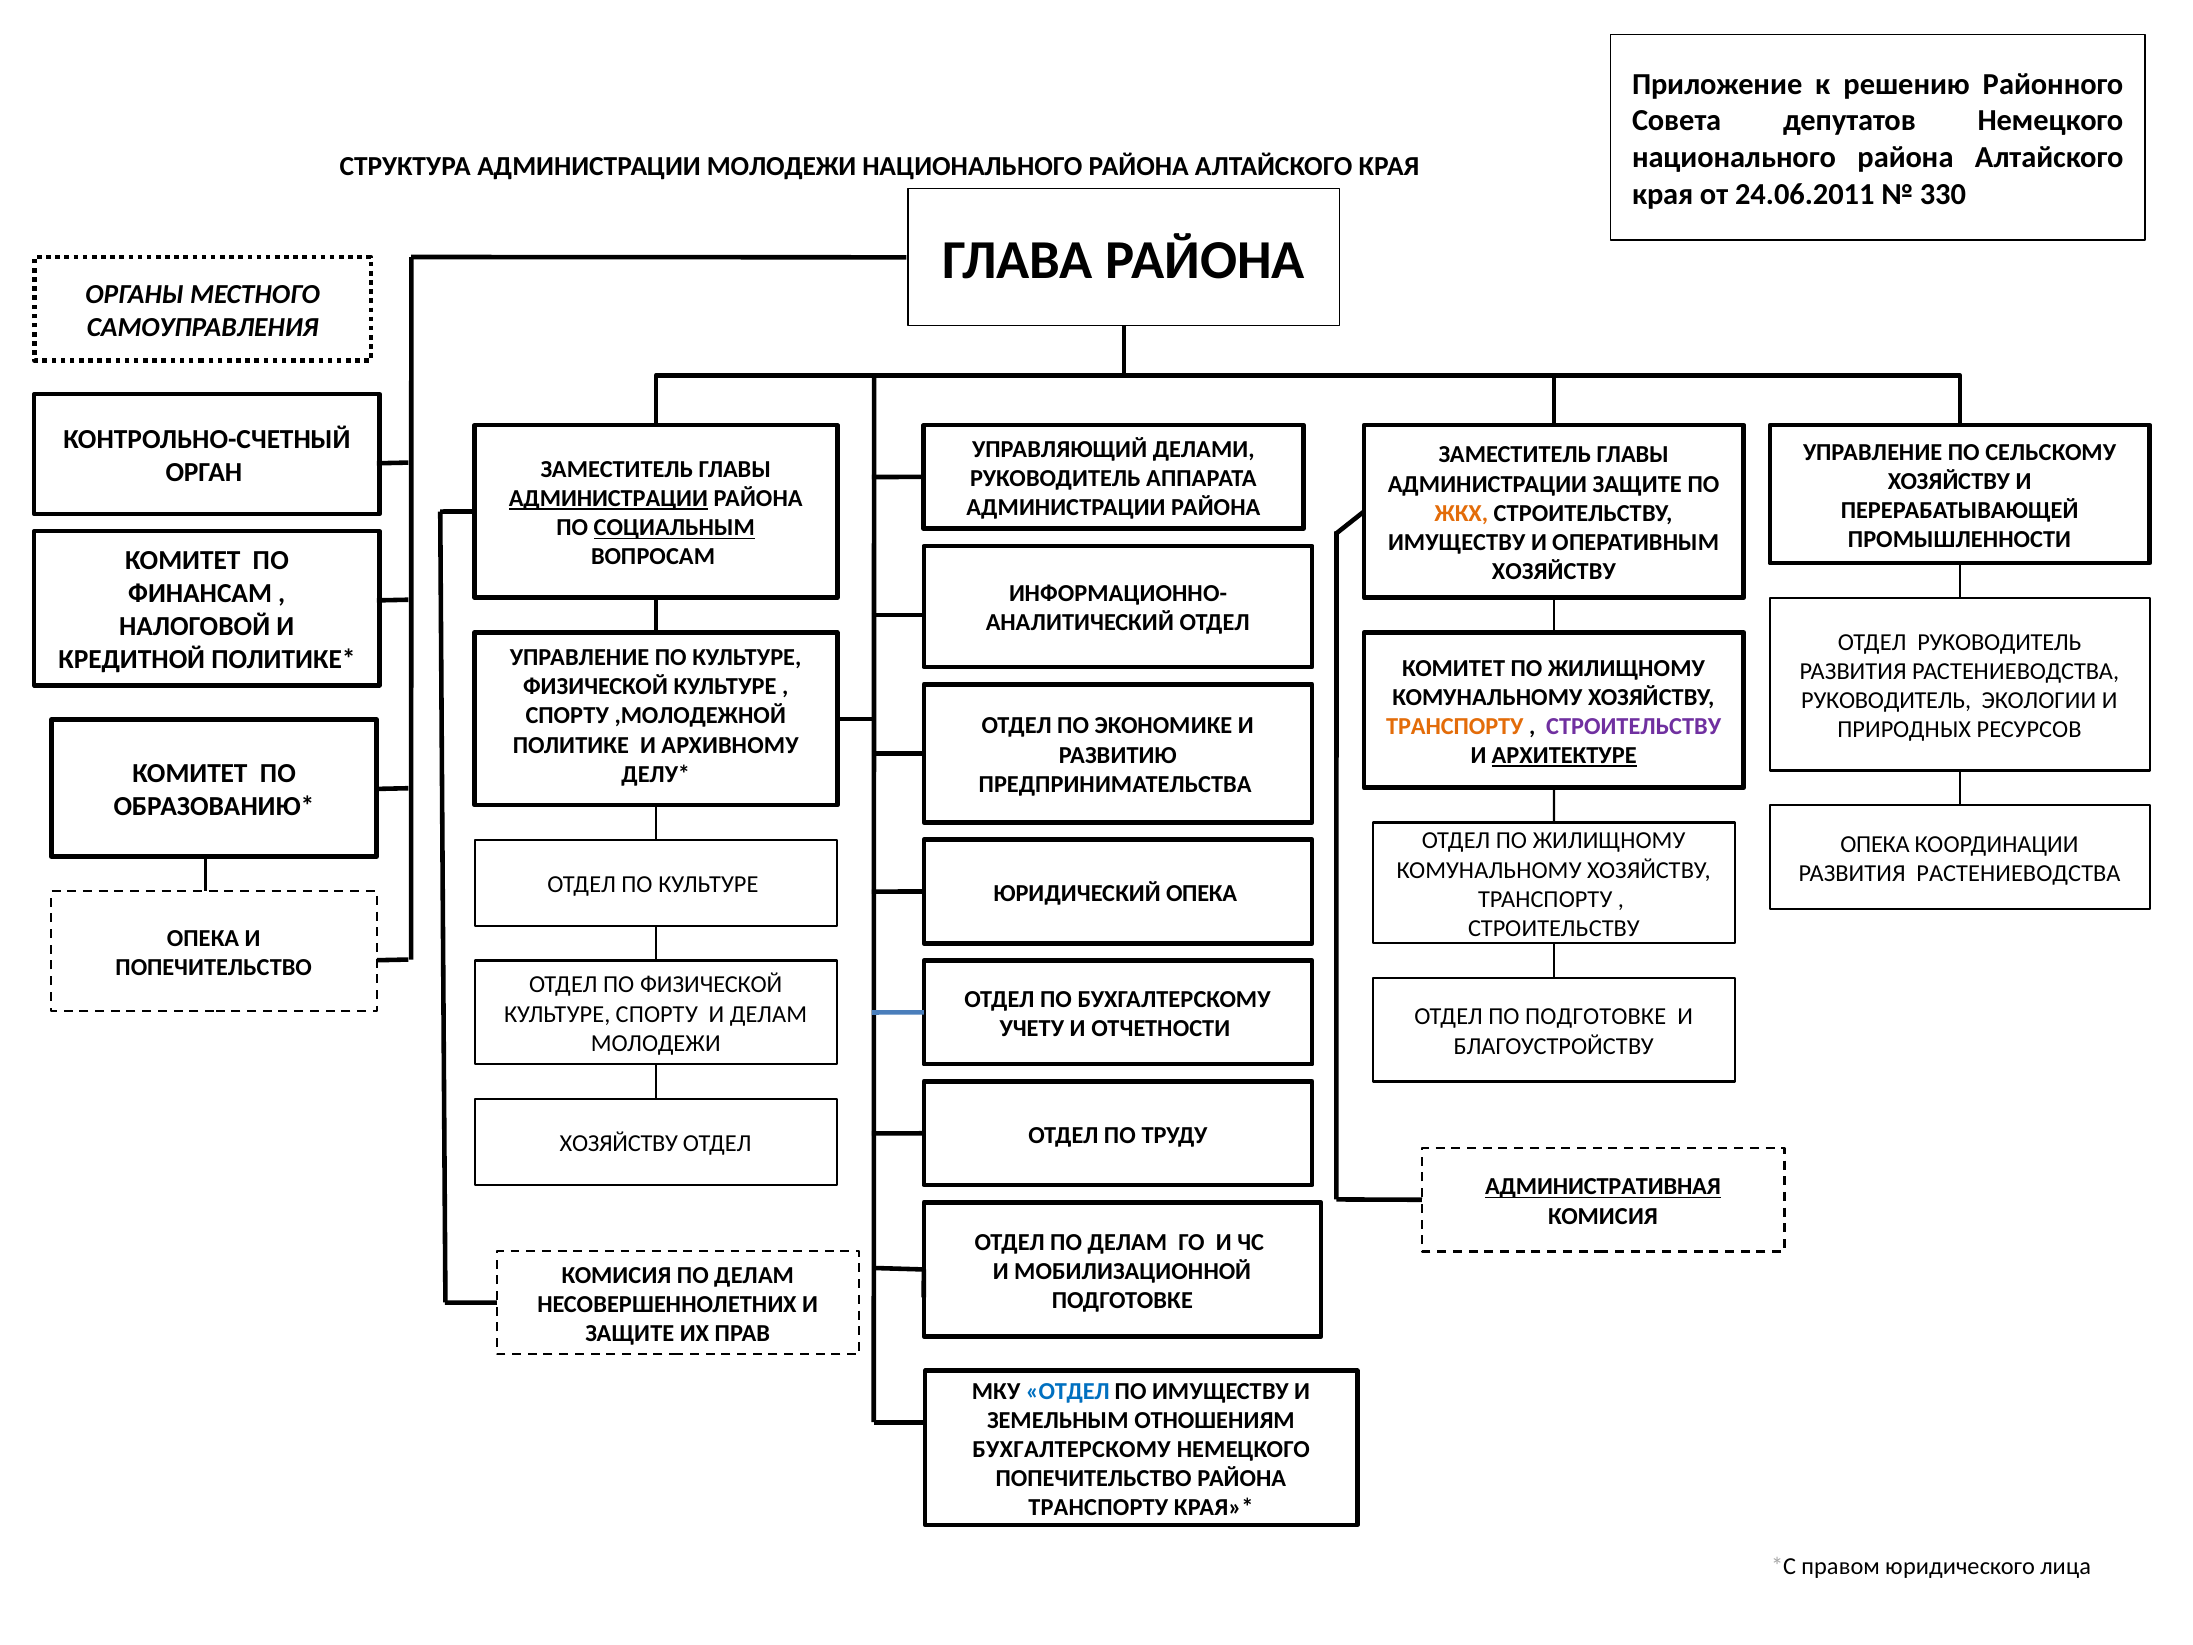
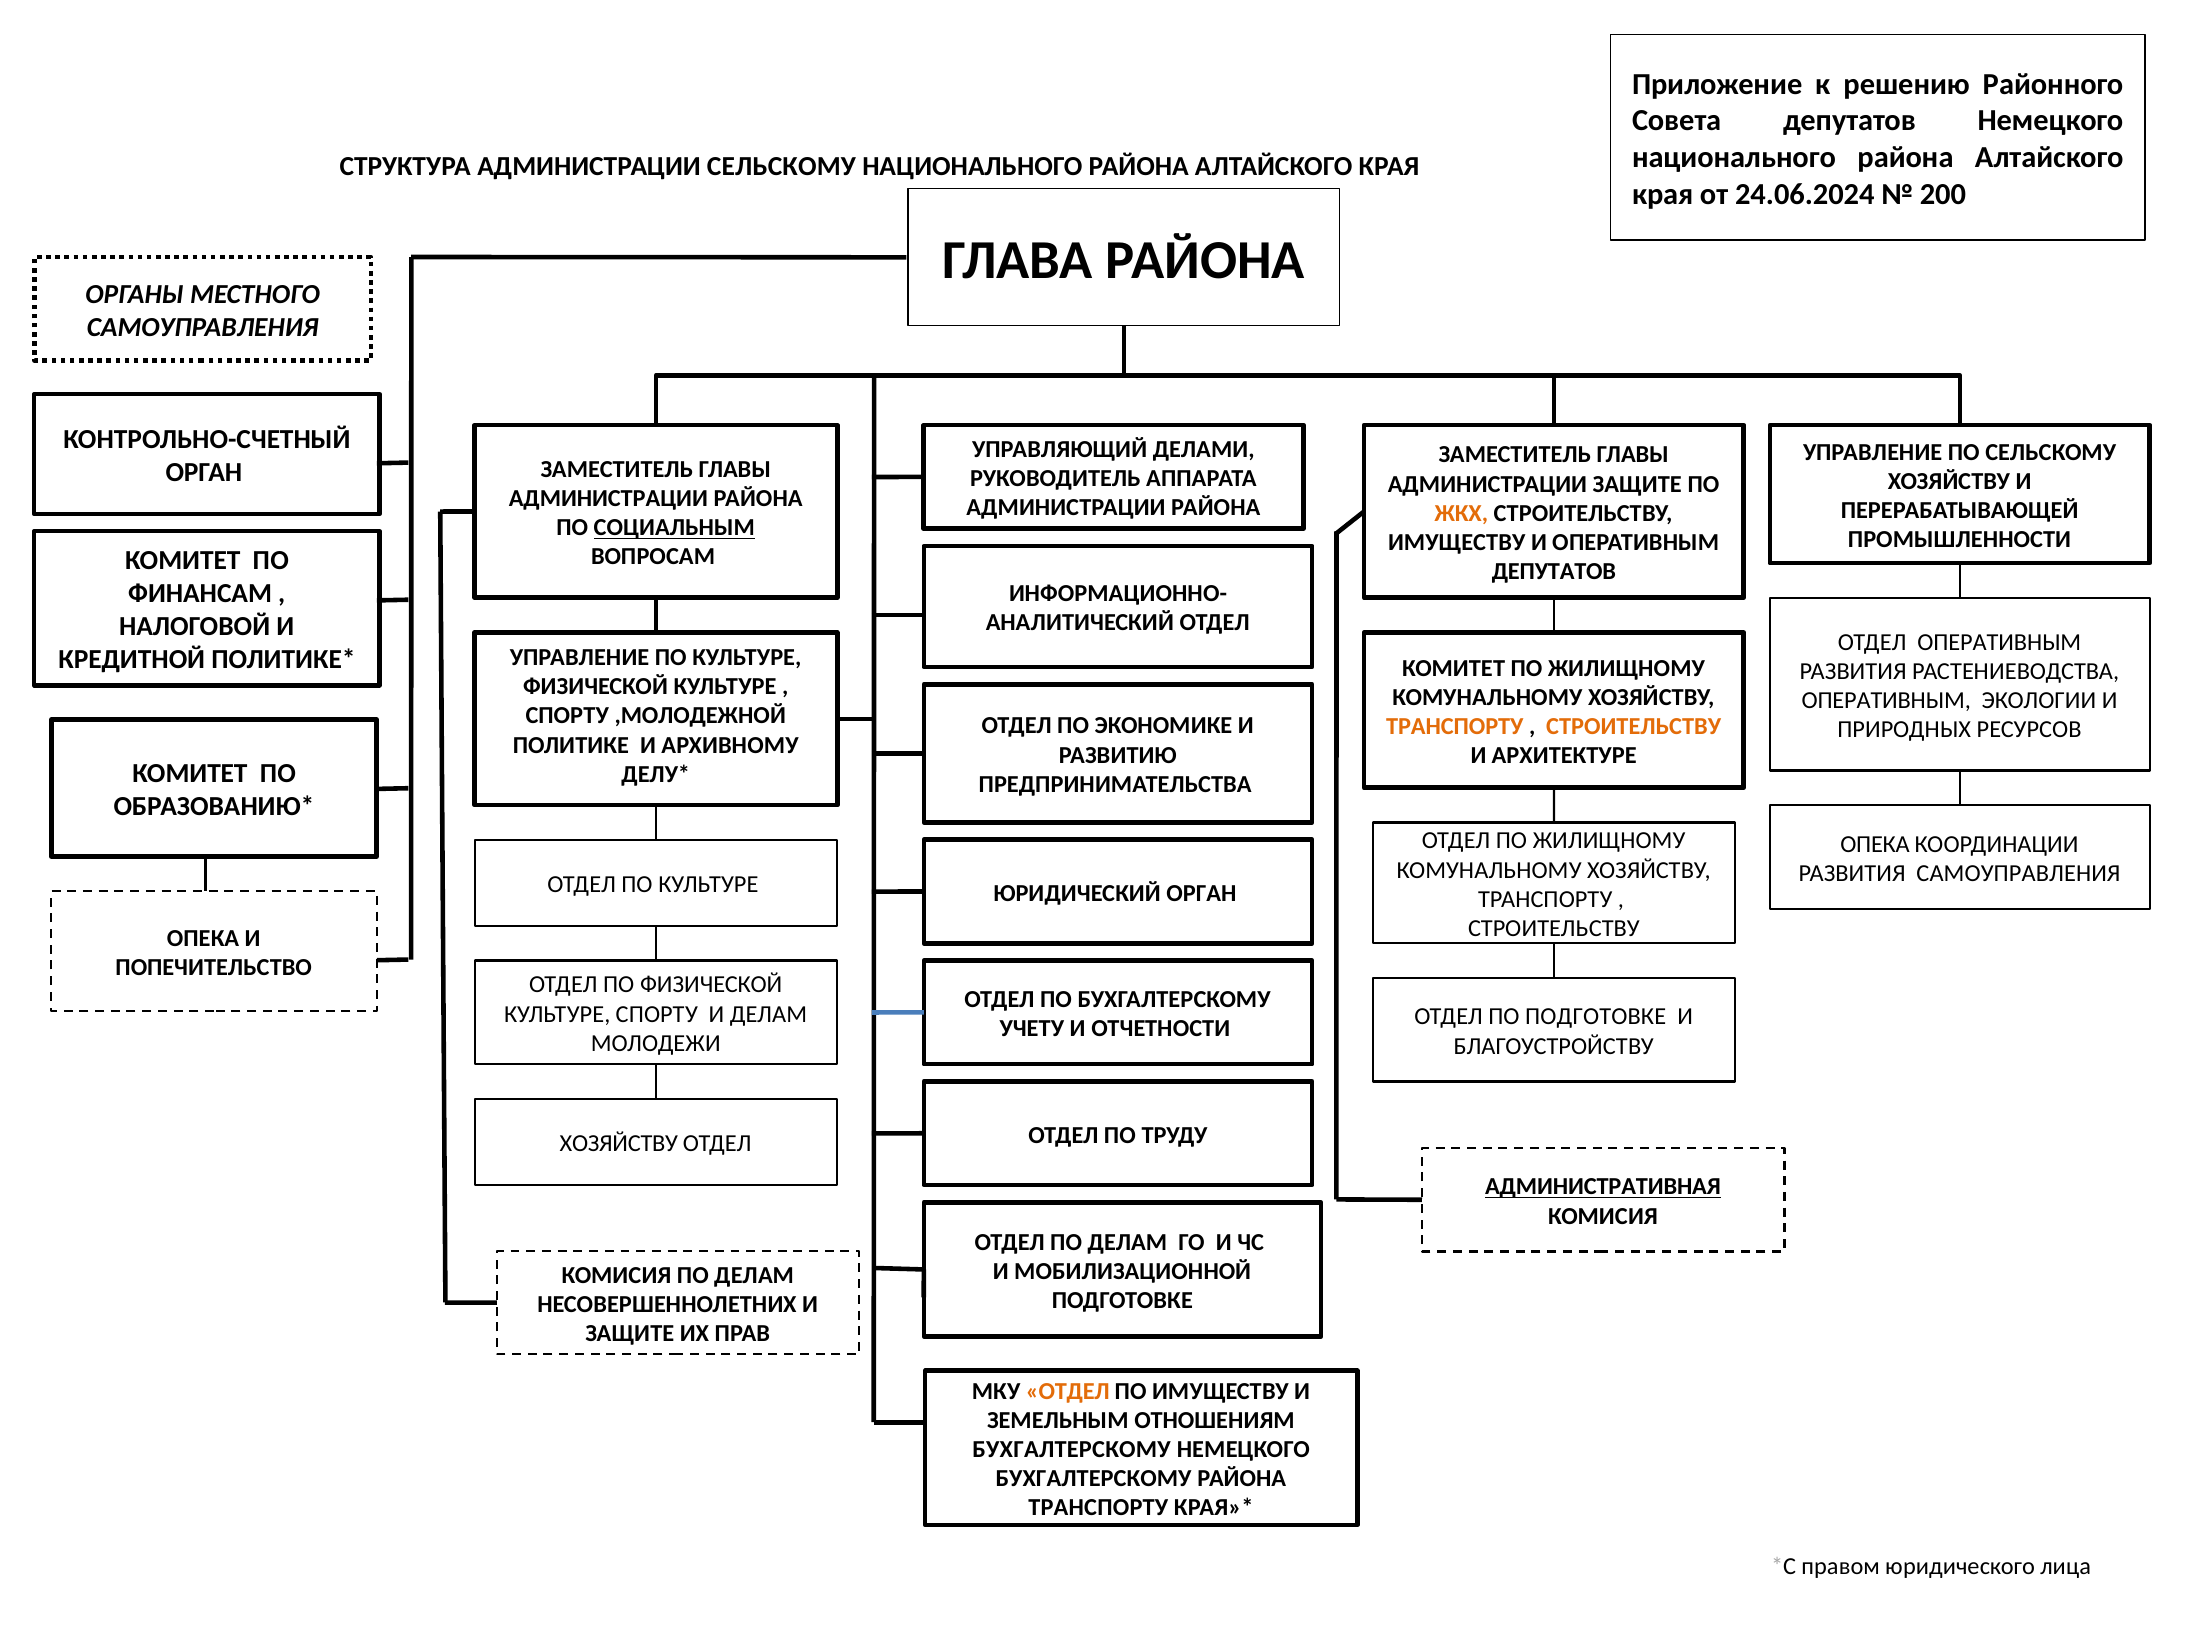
АДМИНИСТРАЦИИ МОЛОДЕЖИ: МОЛОДЕЖИ -> СЕЛЬСКОМУ (781, 167)
24.06.2011: 24.06.2011 -> 24.06.2024 (1805, 194)
330: 330 -> 200 (1943, 194)
АДМИНИСТРАЦИИ underline: present -> none (608, 499)
ХОЗЯЙСТВУ: ХОЗЯЙСТВУ -> ДЕПУТАТОВ (1554, 571)
ОТДЕЛ РУКОВОДИТЕЛЬ: РУКОВОДИТЕЛЬ -> ОПЕРАТИВНЫМ (1999, 642)
РУКОВОДИТЕЛЬ: РУКОВОДИТЕЛЬ -> ОПЕРАТИВНЫМ (1886, 700)
СТРОИТЕЛЬСТВУ colour: purple -> orange (1634, 726)
АРХИТЕКТУРЕ underline: present -> none (1564, 756)
РАСТЕНИЕВОДСТВА: РАСТЕНИЕВОДСТВА -> САМОУПРАВЛЕНИЯ (2018, 873)
ЮРИДИЧЕСКИЙ ОПЕКА: ОПЕКА -> ОРГАН (1201, 893)
ОТДЕЛ colour: blue -> orange (1068, 1391)
ПОПЕЧИТЕЛЬСТВО: ПОПЕЧИТЕЛЬСТВО -> БУХГАЛТЕРСКОМУ (1094, 1479)
